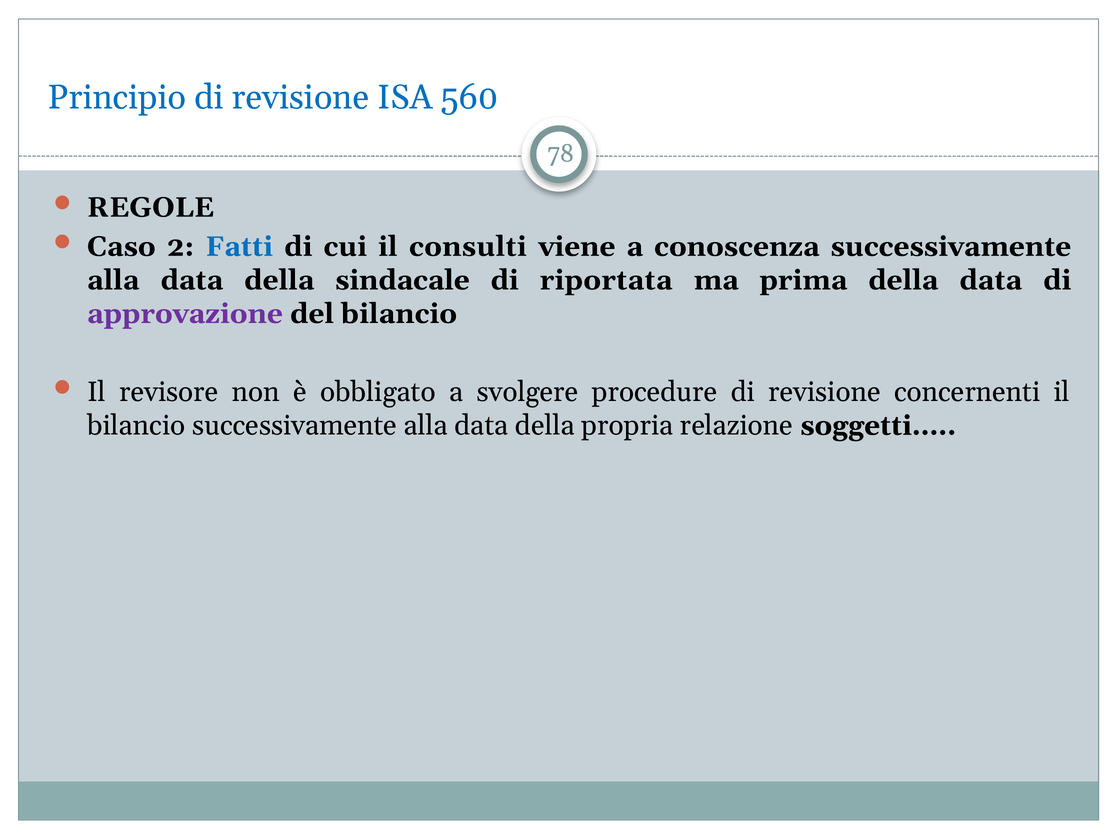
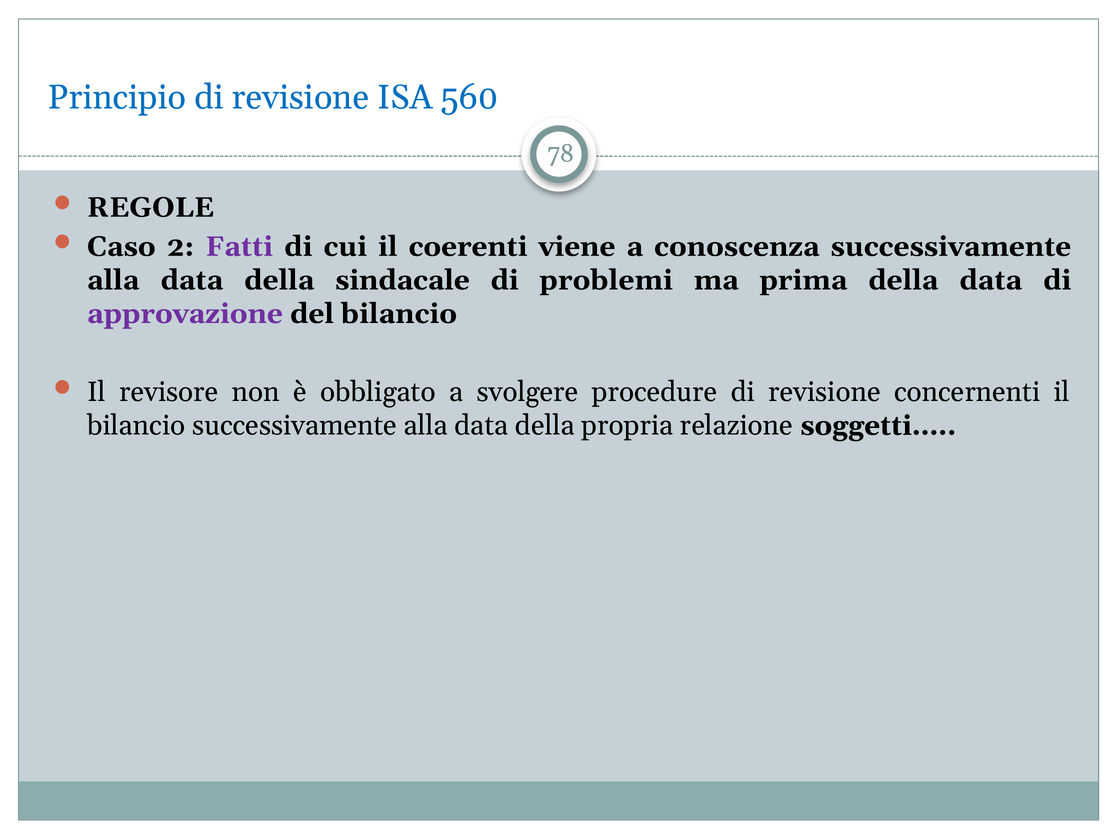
Fatti colour: blue -> purple (239, 246)
consulti: consulti -> coerenti (468, 246)
riportata: riportata -> problemi (606, 280)
